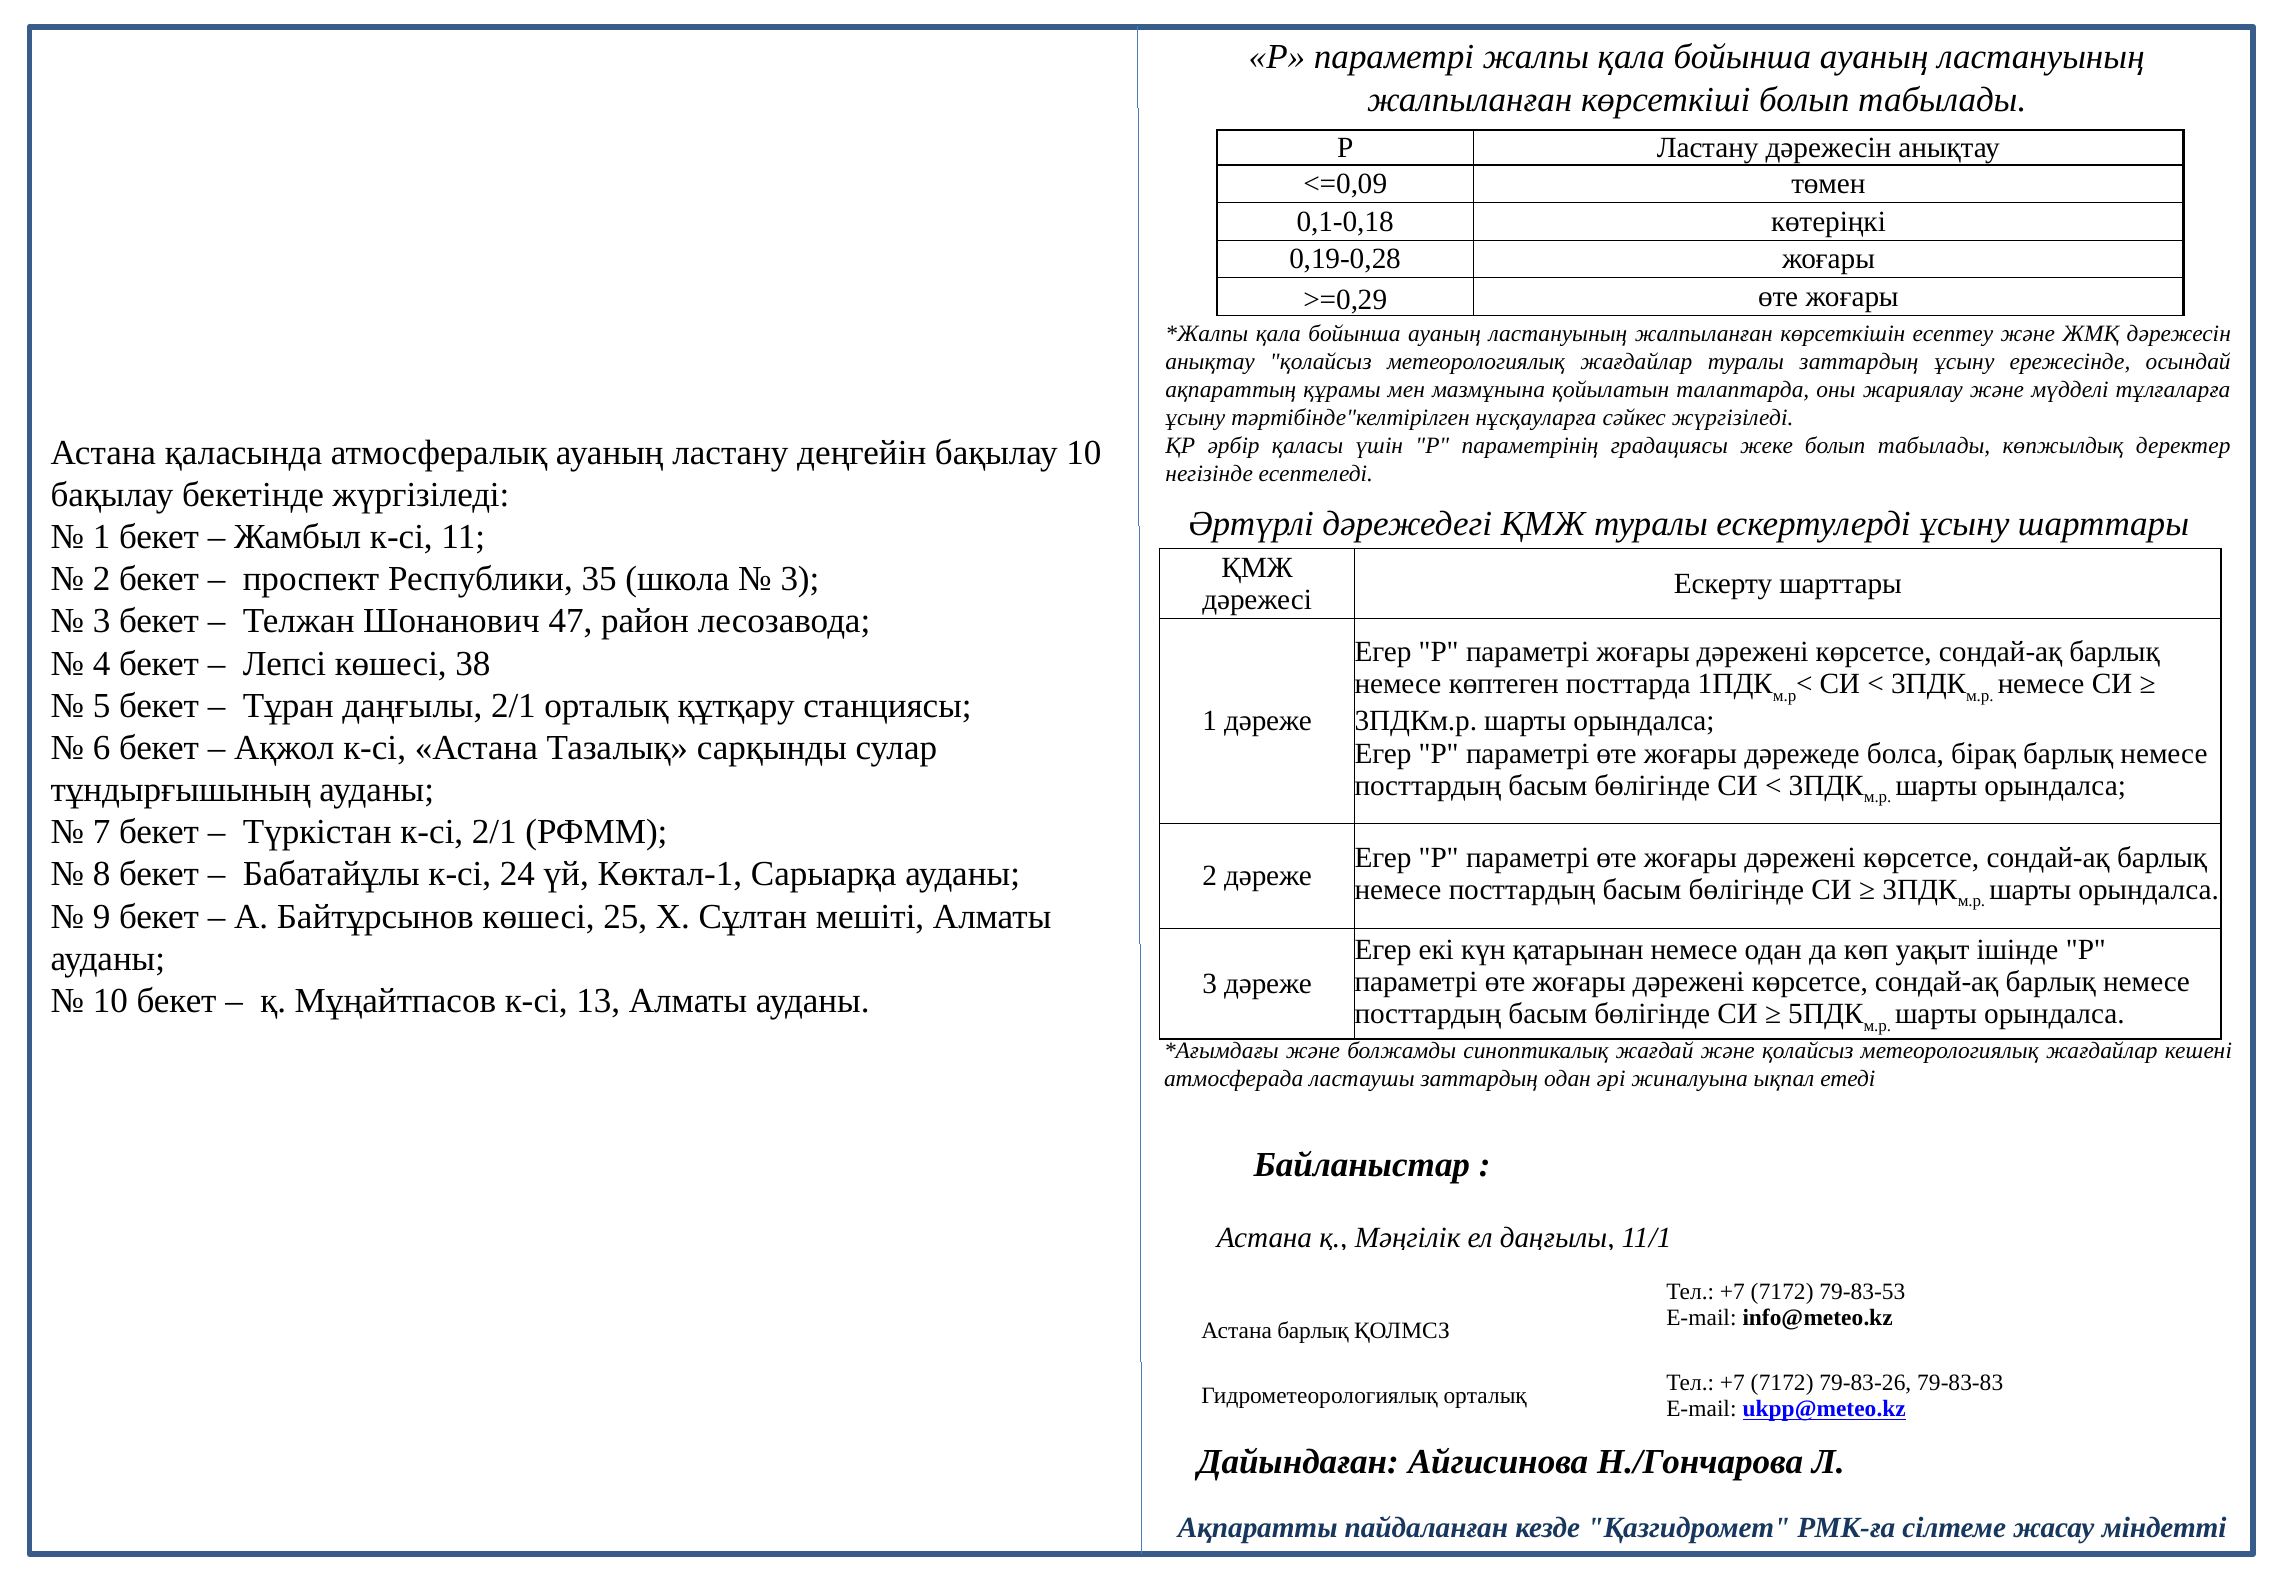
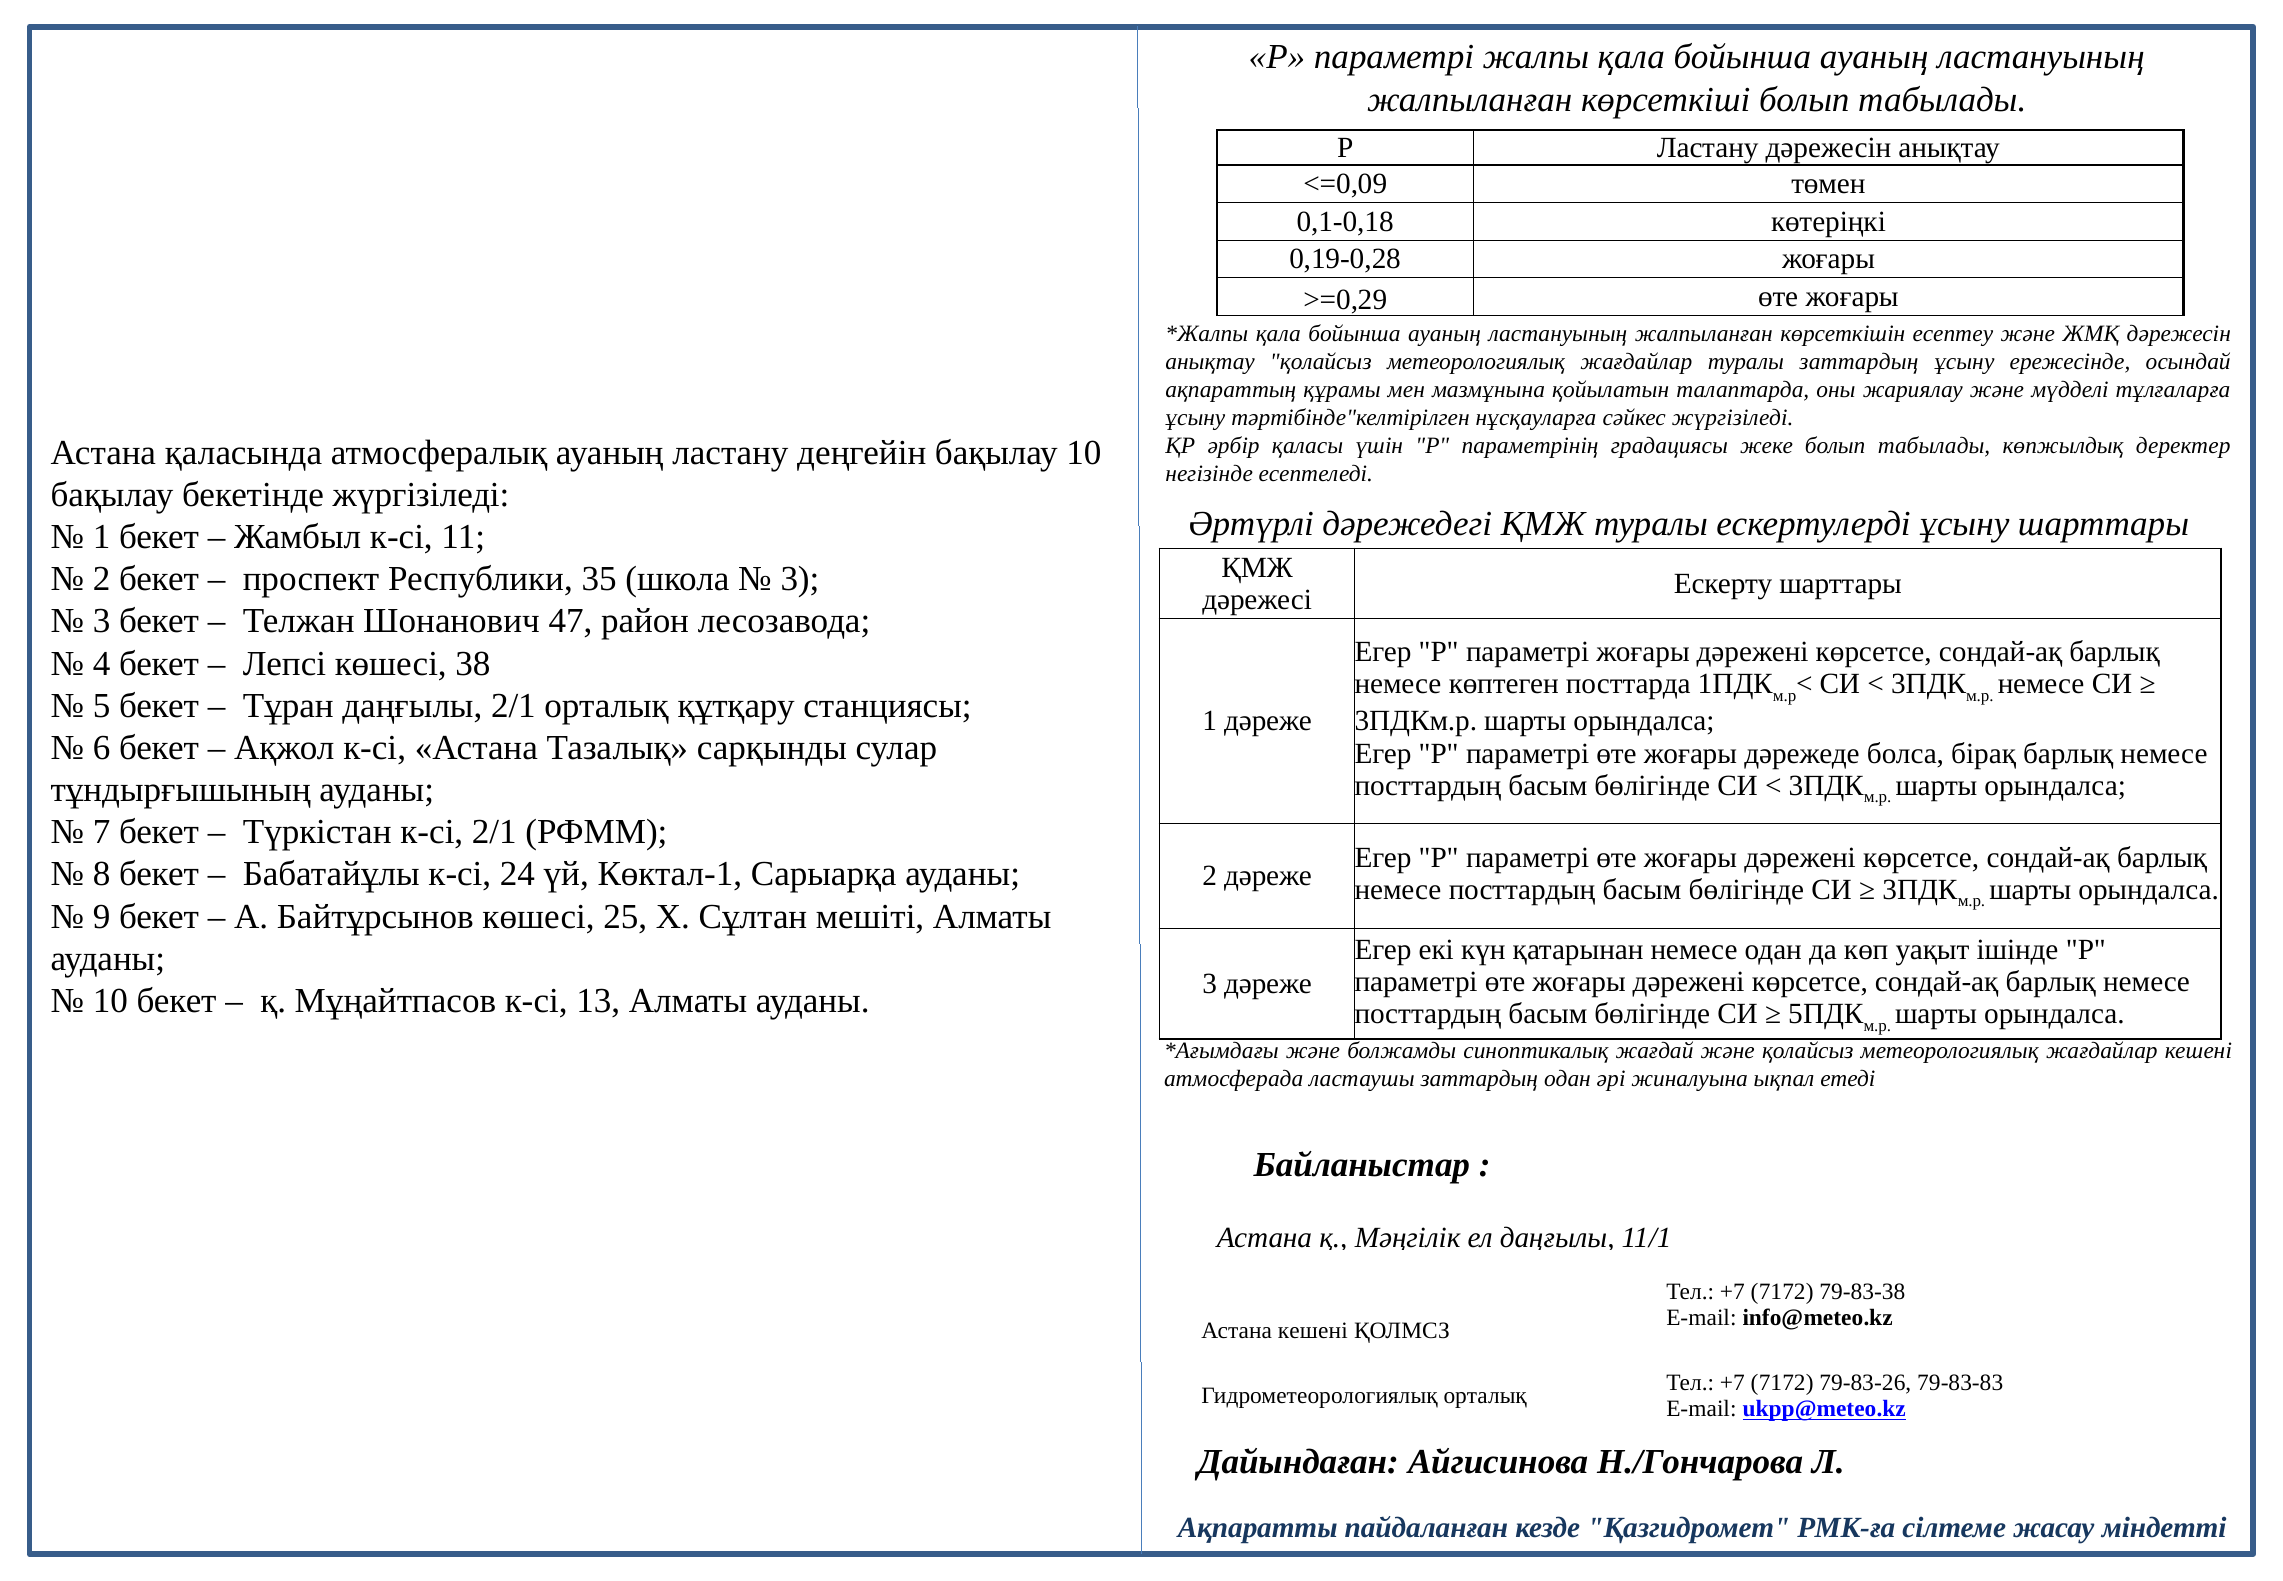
79-83-53: 79-83-53 -> 79-83-38 (1862, 1291)
Астана барлық: барлық -> кешені (1313, 1330)
